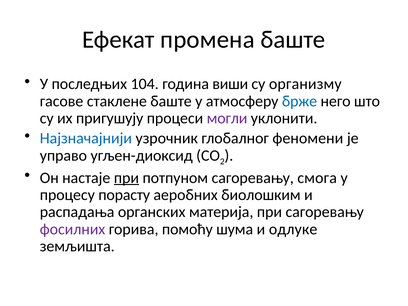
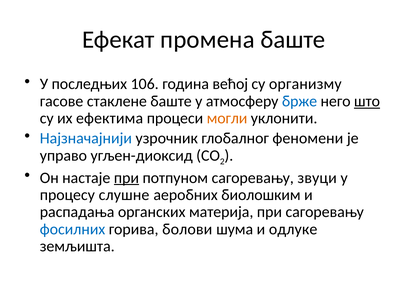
104: 104 -> 106 (145, 84)
виши: виши -> већој (230, 84)
што underline: none -> present (367, 101)
пригушују: пригушују -> ефектима (110, 118)
могли colour: purple -> orange (227, 118)
смога: смога -> звуци (317, 178)
порасту: порасту -> слушне (124, 195)
фосилних colour: purple -> blue (73, 229)
помоћу: помоћу -> болови (187, 229)
